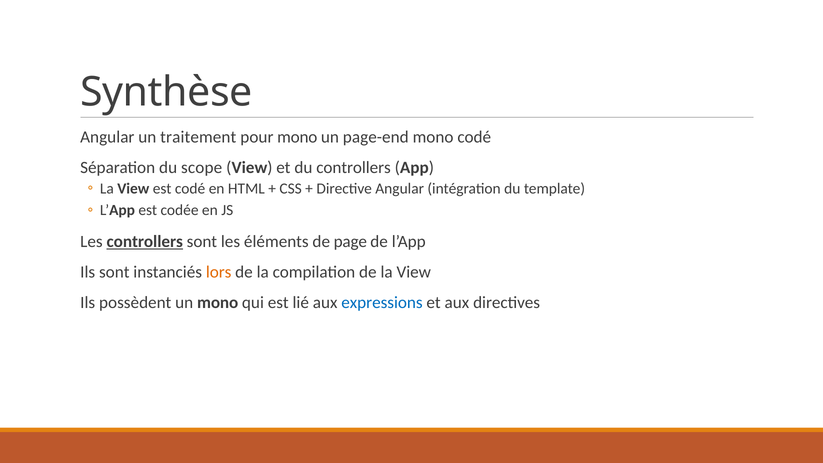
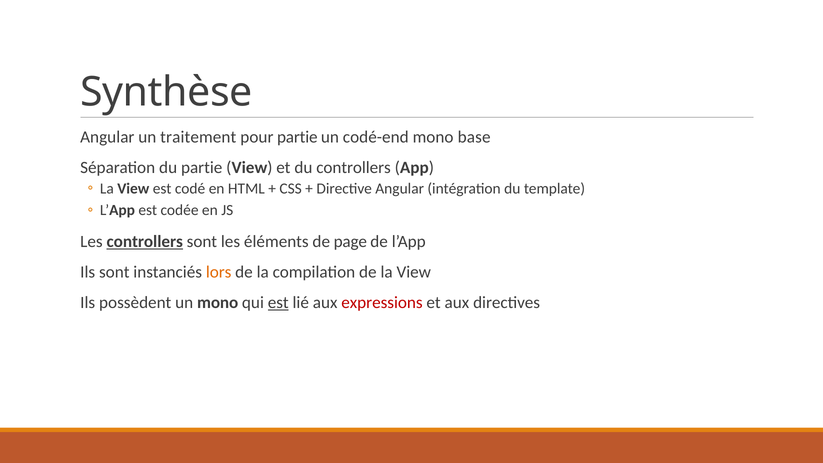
pour mono: mono -> partie (297, 137)
page-end: page-end -> codé-end (376, 137)
mono codé: codé -> base (474, 137)
du scope: scope -> partie (202, 167)
est underline: none -> present (278, 303)
expressions colour: blue -> red (382, 303)
